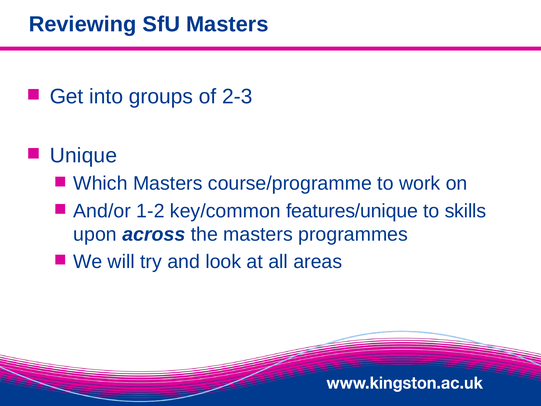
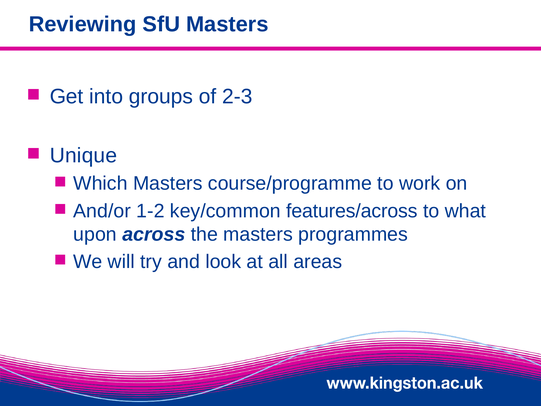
features/unique: features/unique -> features/across (352, 211)
skills: skills -> what (465, 211)
